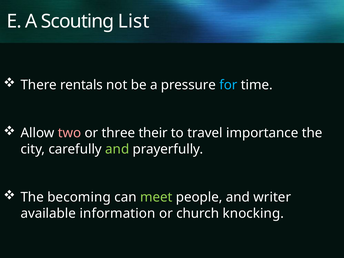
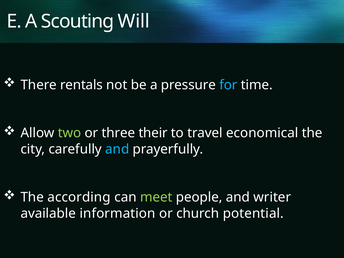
List: List -> Will (134, 21)
two colour: pink -> light green (69, 133)
importance: importance -> economical (262, 133)
and colour: light green -> light blue (117, 149)
becoming: becoming -> according (79, 197)
knocking: knocking -> potential (253, 213)
